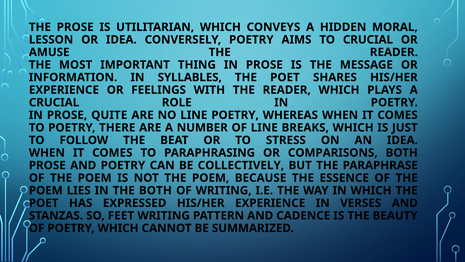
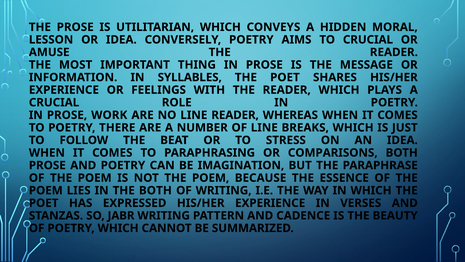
QUITE: QUITE -> WORK (109, 115)
LINE POETRY: POETRY -> READER (235, 115)
COLLECTIVELY: COLLECTIVELY -> IMAGINATION (241, 165)
FEET: FEET -> JABR (121, 215)
